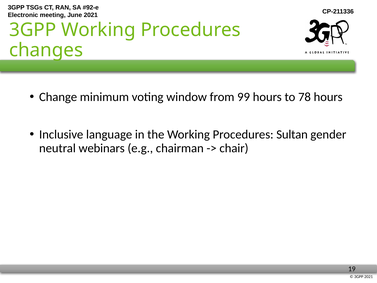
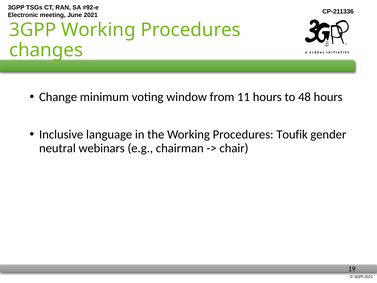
99: 99 -> 11 (244, 97)
78: 78 -> 48 (304, 97)
Sultan: Sultan -> Toufik (292, 134)
